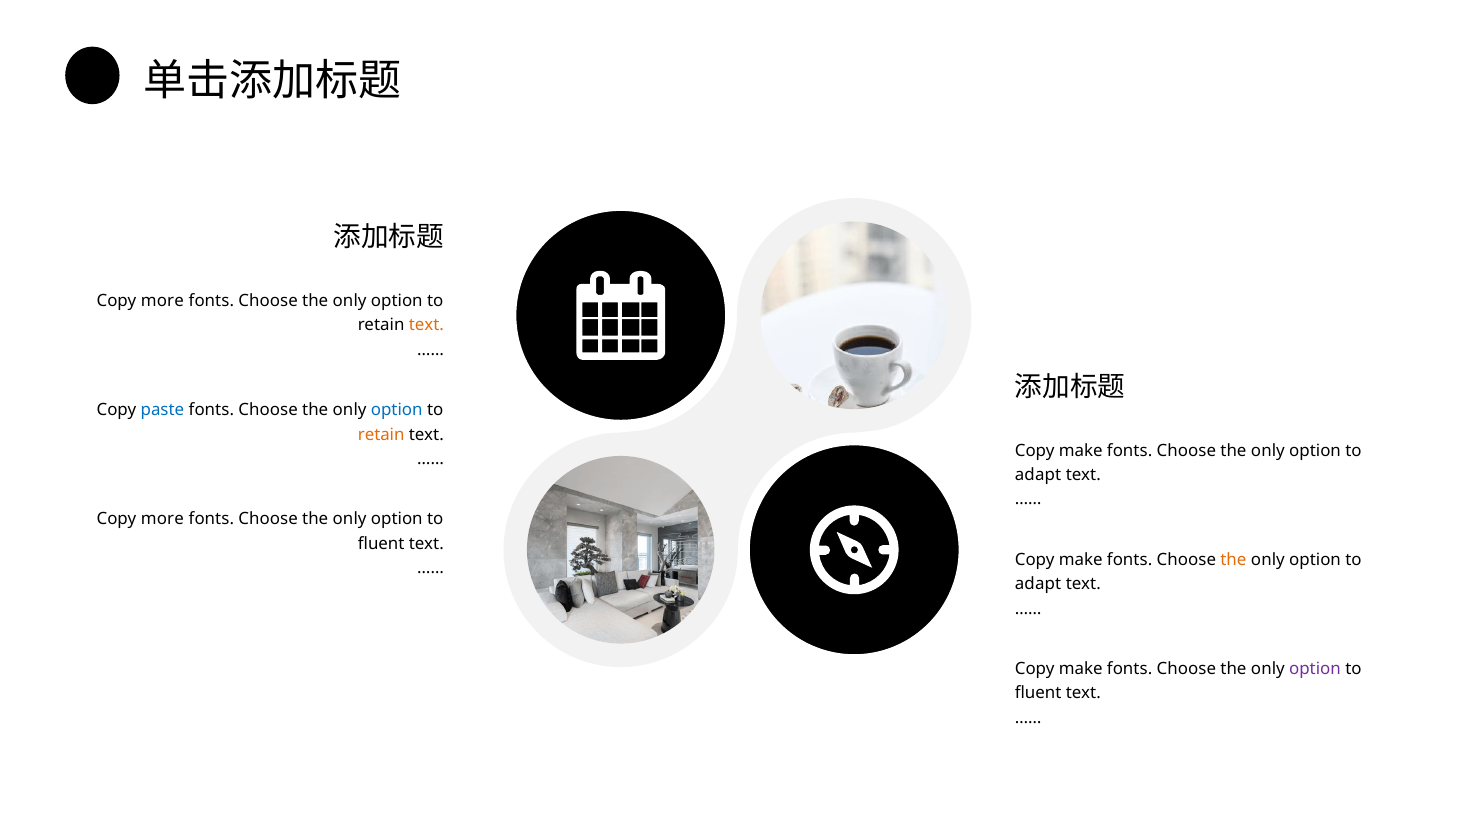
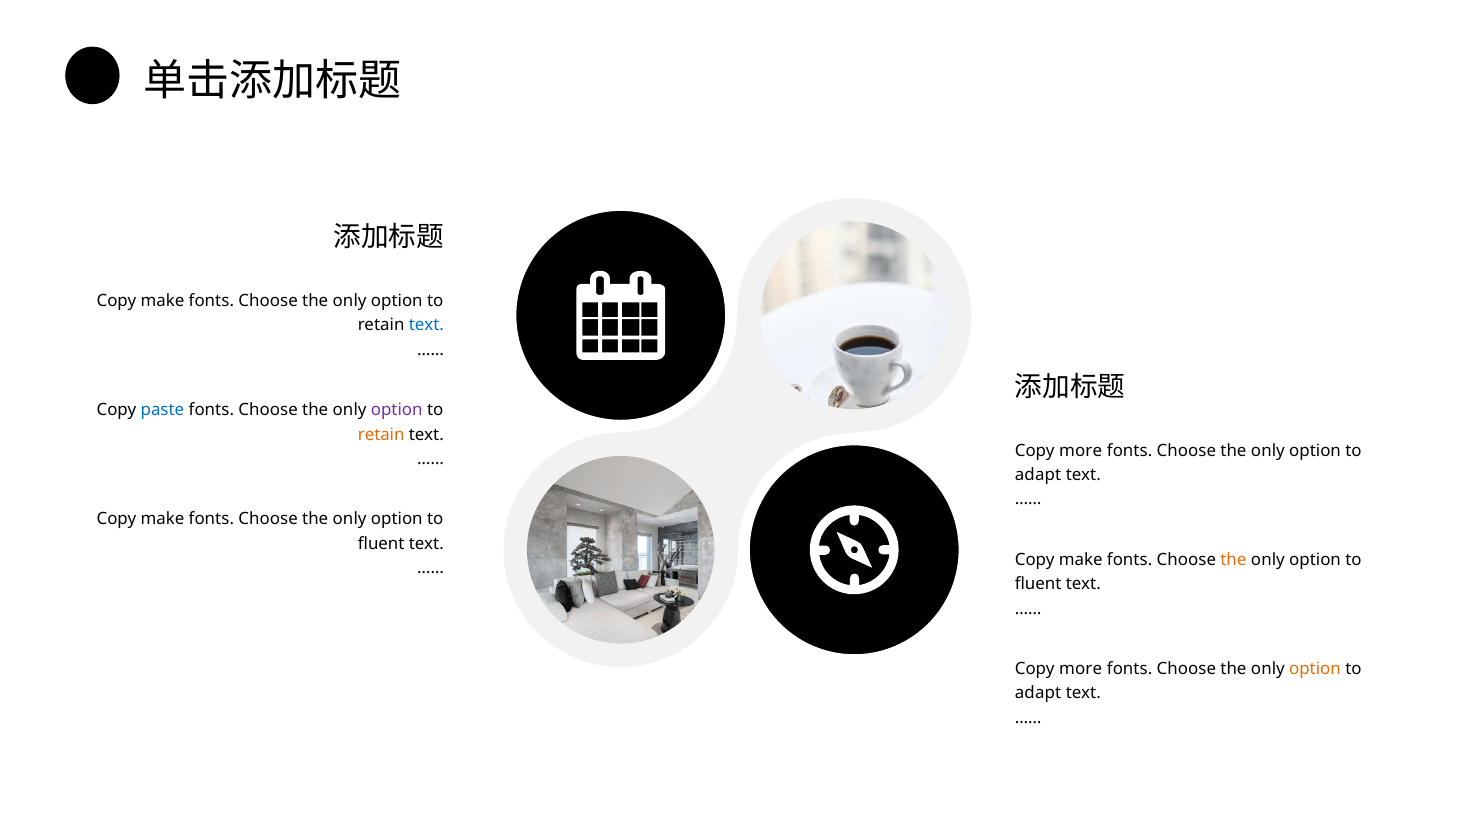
more: more -> make (162, 301)
text colour: orange -> blue (426, 325)
option colour: blue -> purple (397, 410)
make: make -> more (1081, 450)
more: more -> make (162, 519)
adapt: adapt -> fluent (1038, 584)
make: make -> more (1081, 669)
option colour: purple -> orange (1315, 669)
fluent: fluent -> adapt (1038, 693)
